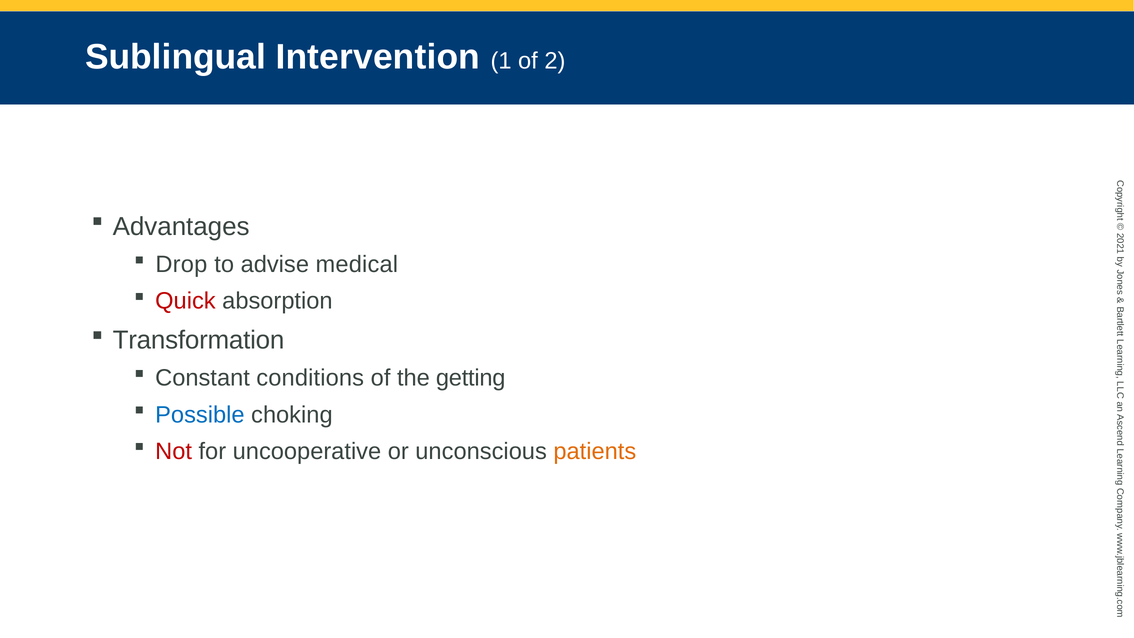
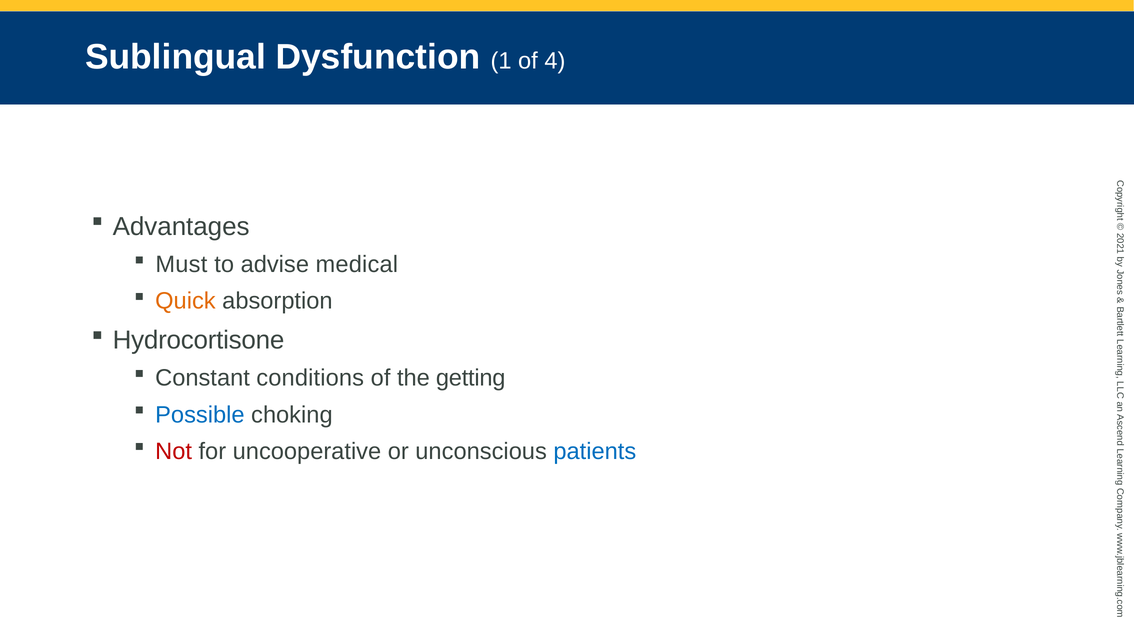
Intervention: Intervention -> Dysfunction (378, 57)
of 2: 2 -> 4 (555, 61)
Drop: Drop -> Must (181, 264)
Quick colour: red -> orange (185, 301)
Transformation: Transformation -> Hydrocortisone (199, 340)
patients colour: orange -> blue (595, 451)
